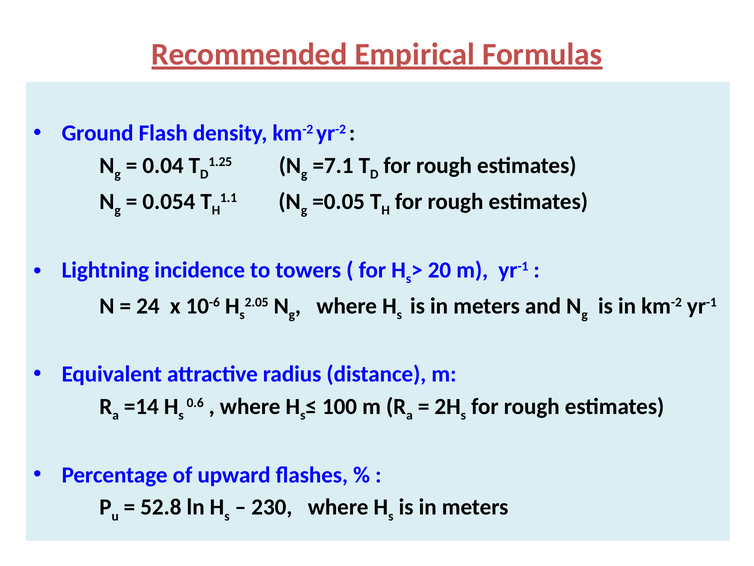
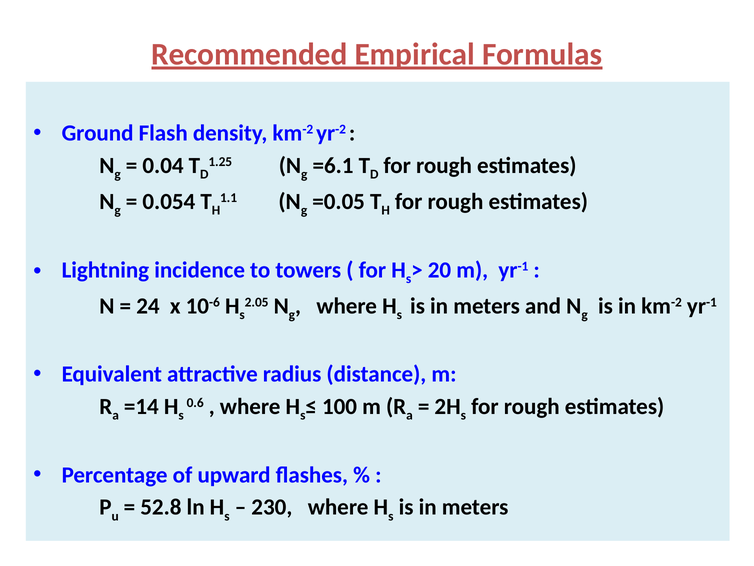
=7.1: =7.1 -> =6.1 (333, 165)
